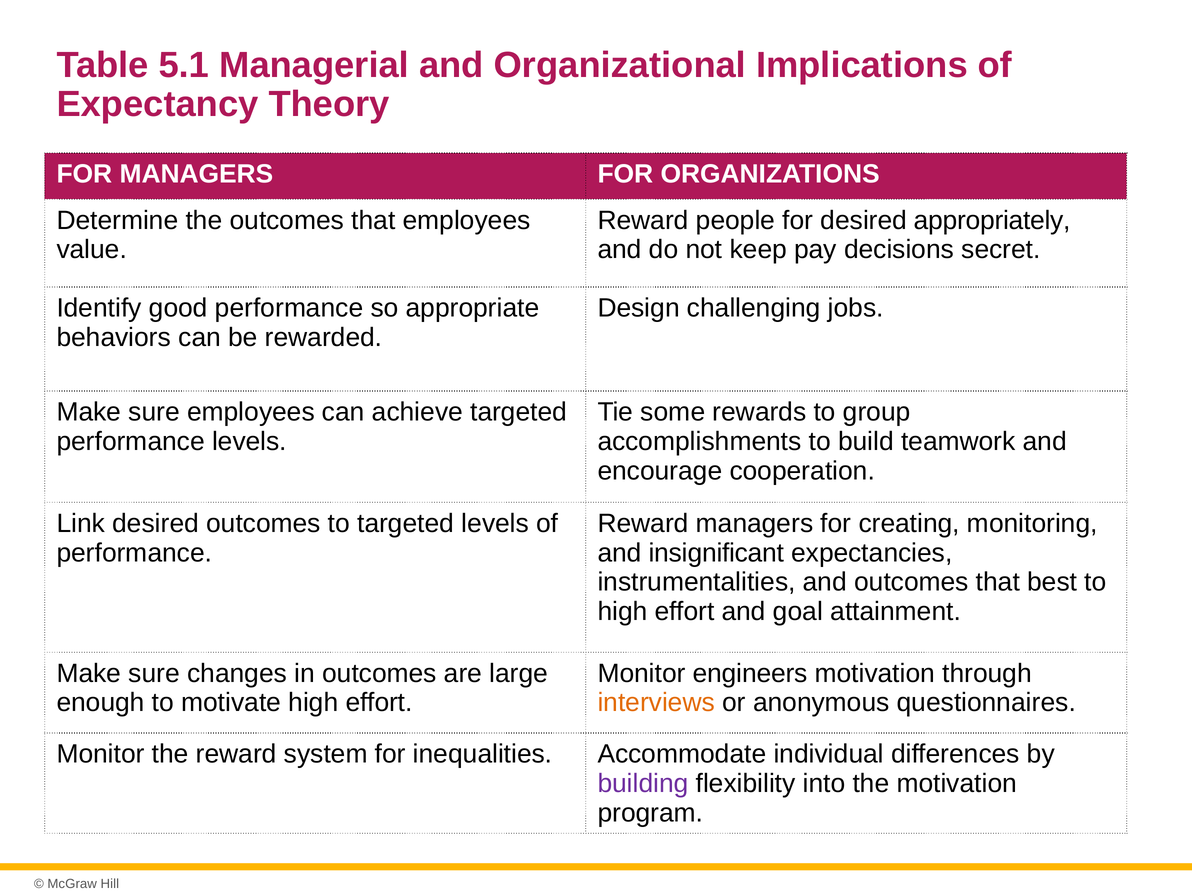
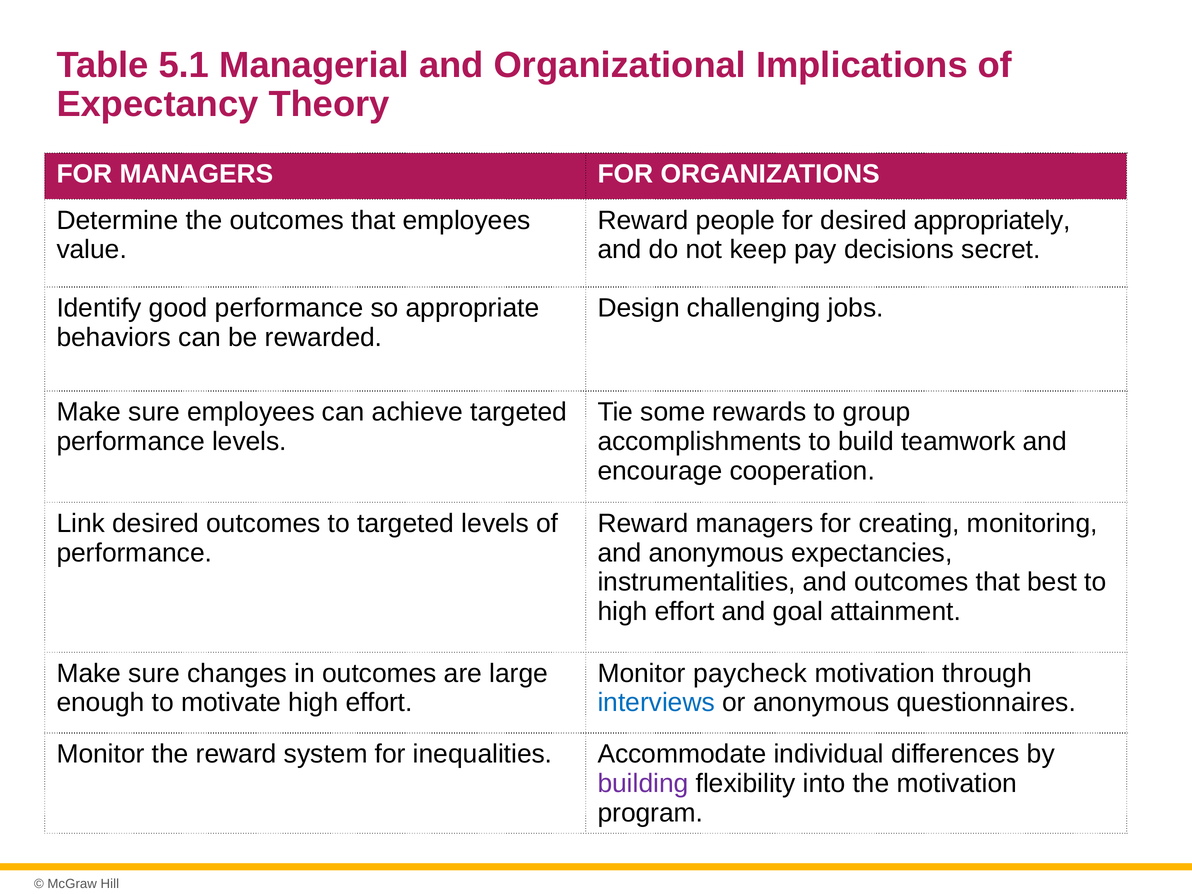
and insignificant: insignificant -> anonymous (717, 553)
engineers: engineers -> paycheck (750, 673)
interviews colour: orange -> blue (656, 703)
